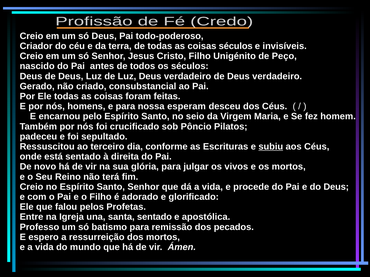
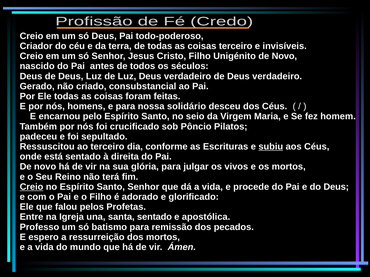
coisas séculos: séculos -> terceiro (236, 46)
Unigénito de Peço: Peço -> Novo (284, 56)
esperam: esperam -> solidário (187, 107)
Creio underline: none -> present (31, 187)
